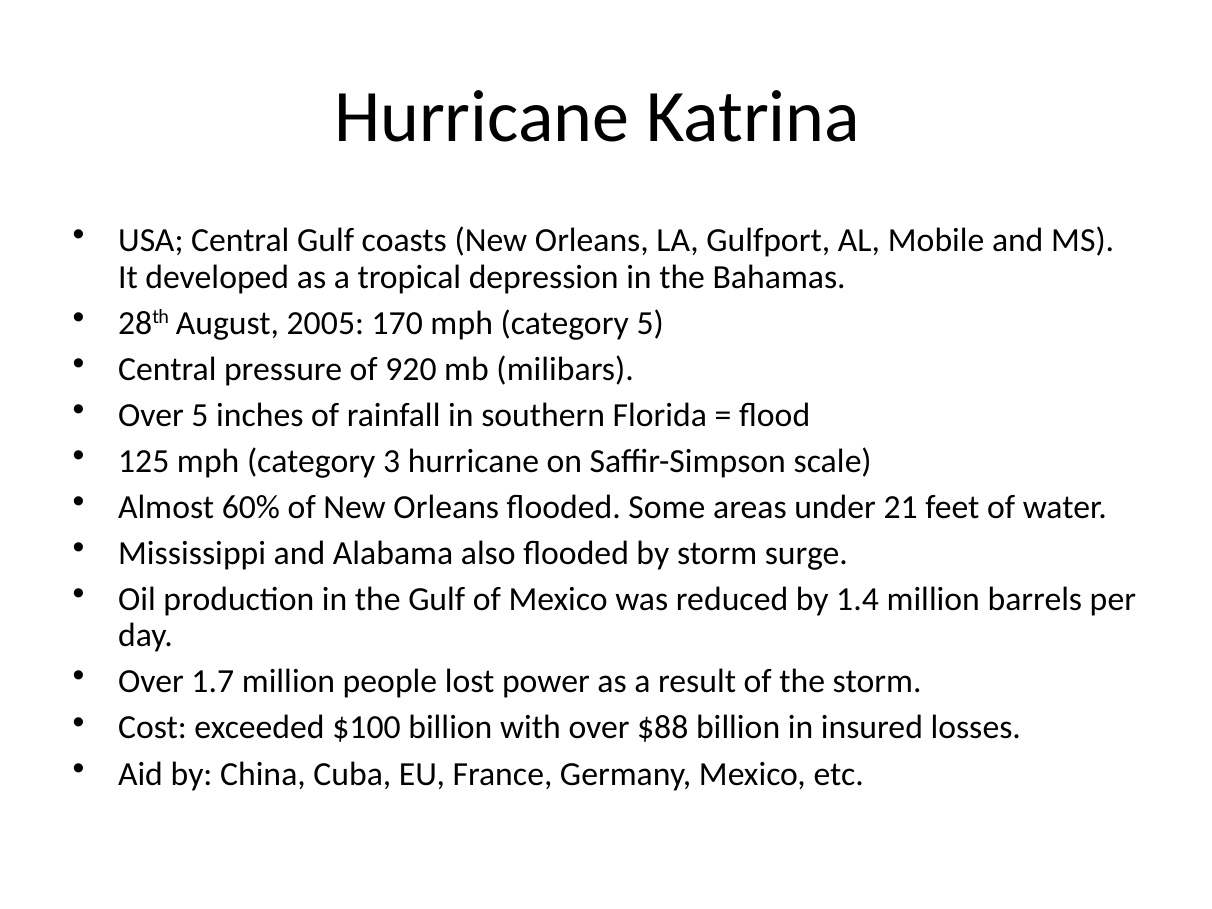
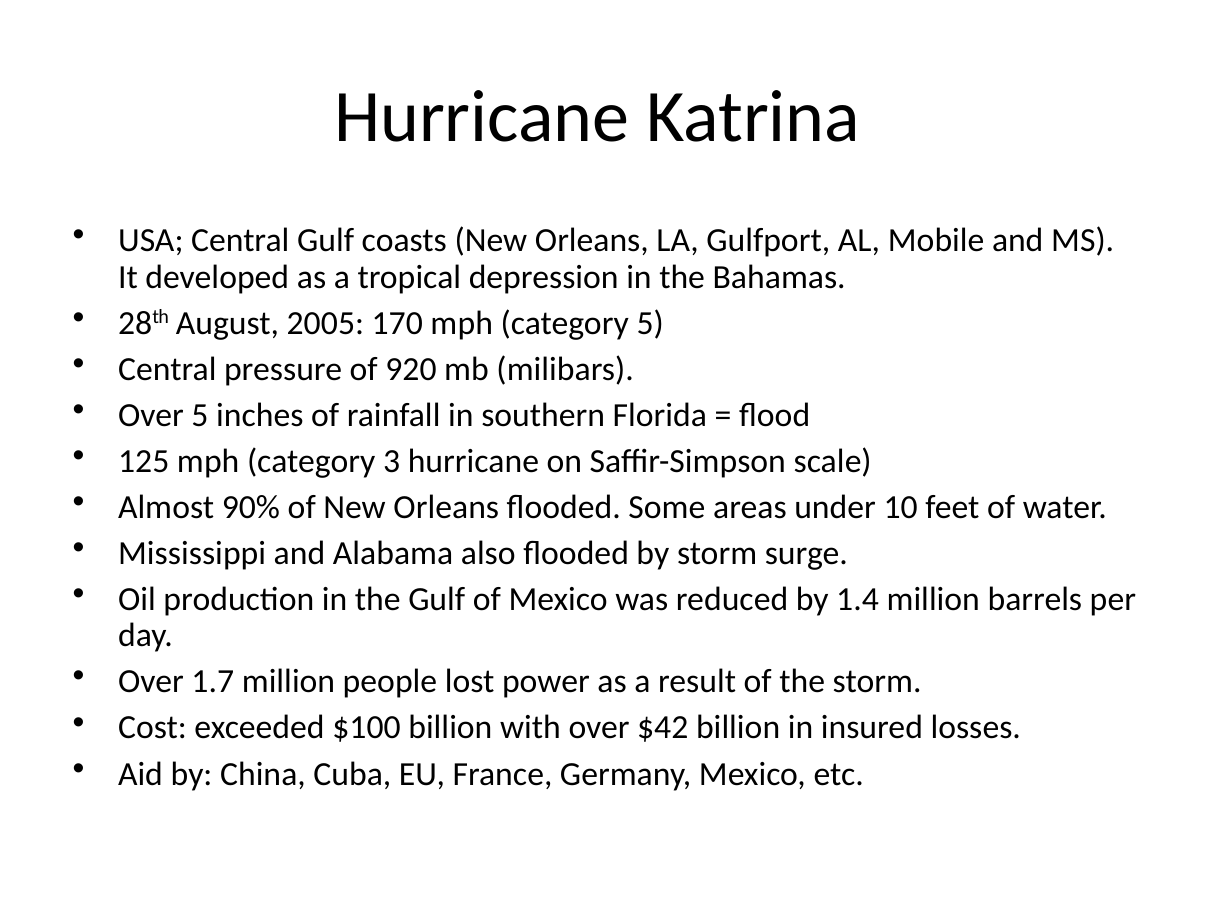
60%: 60% -> 90% (251, 507)
21: 21 -> 10 (901, 507)
$88: $88 -> $42 (663, 728)
